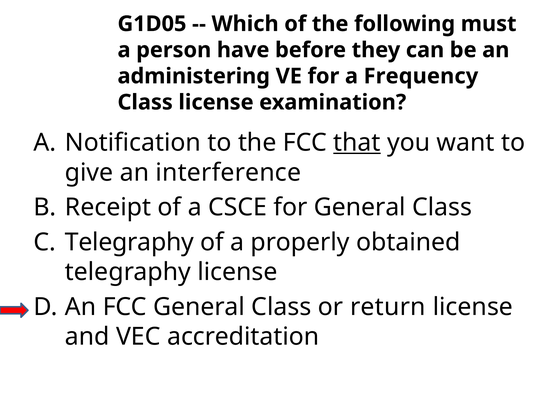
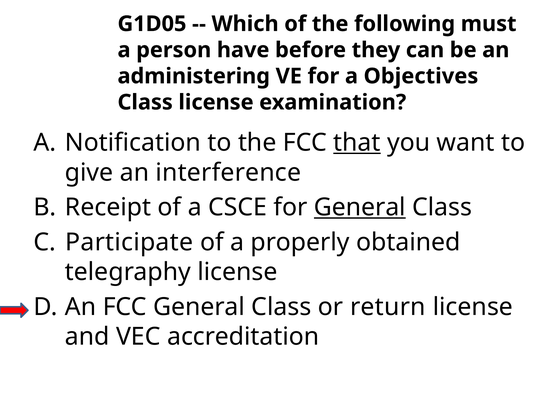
Frequency: Frequency -> Objectives (421, 76)
General underline: none -> present (360, 207)
C Telegraphy: Telegraphy -> Participate (129, 242)
